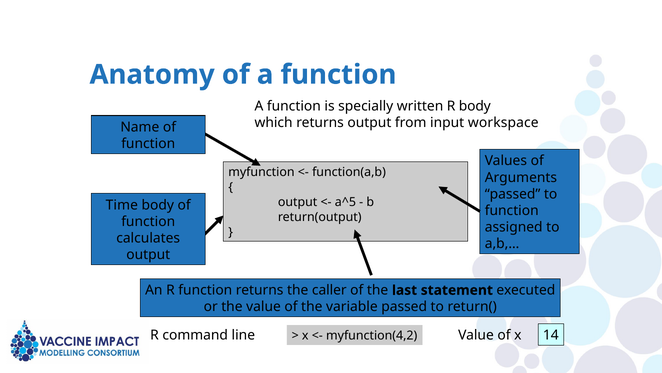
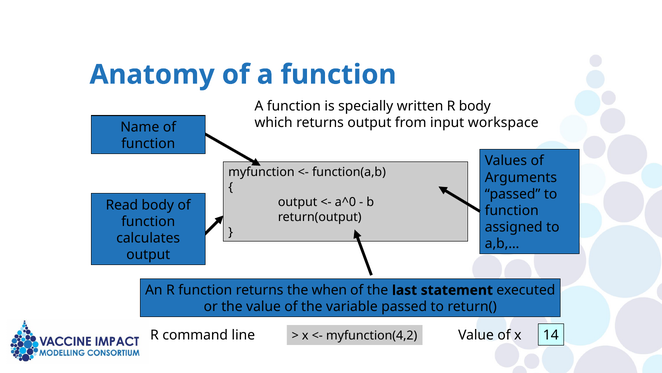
a^5: a^5 -> a^0 (345, 202)
Time: Time -> Read (122, 205)
caller: caller -> when (329, 290)
